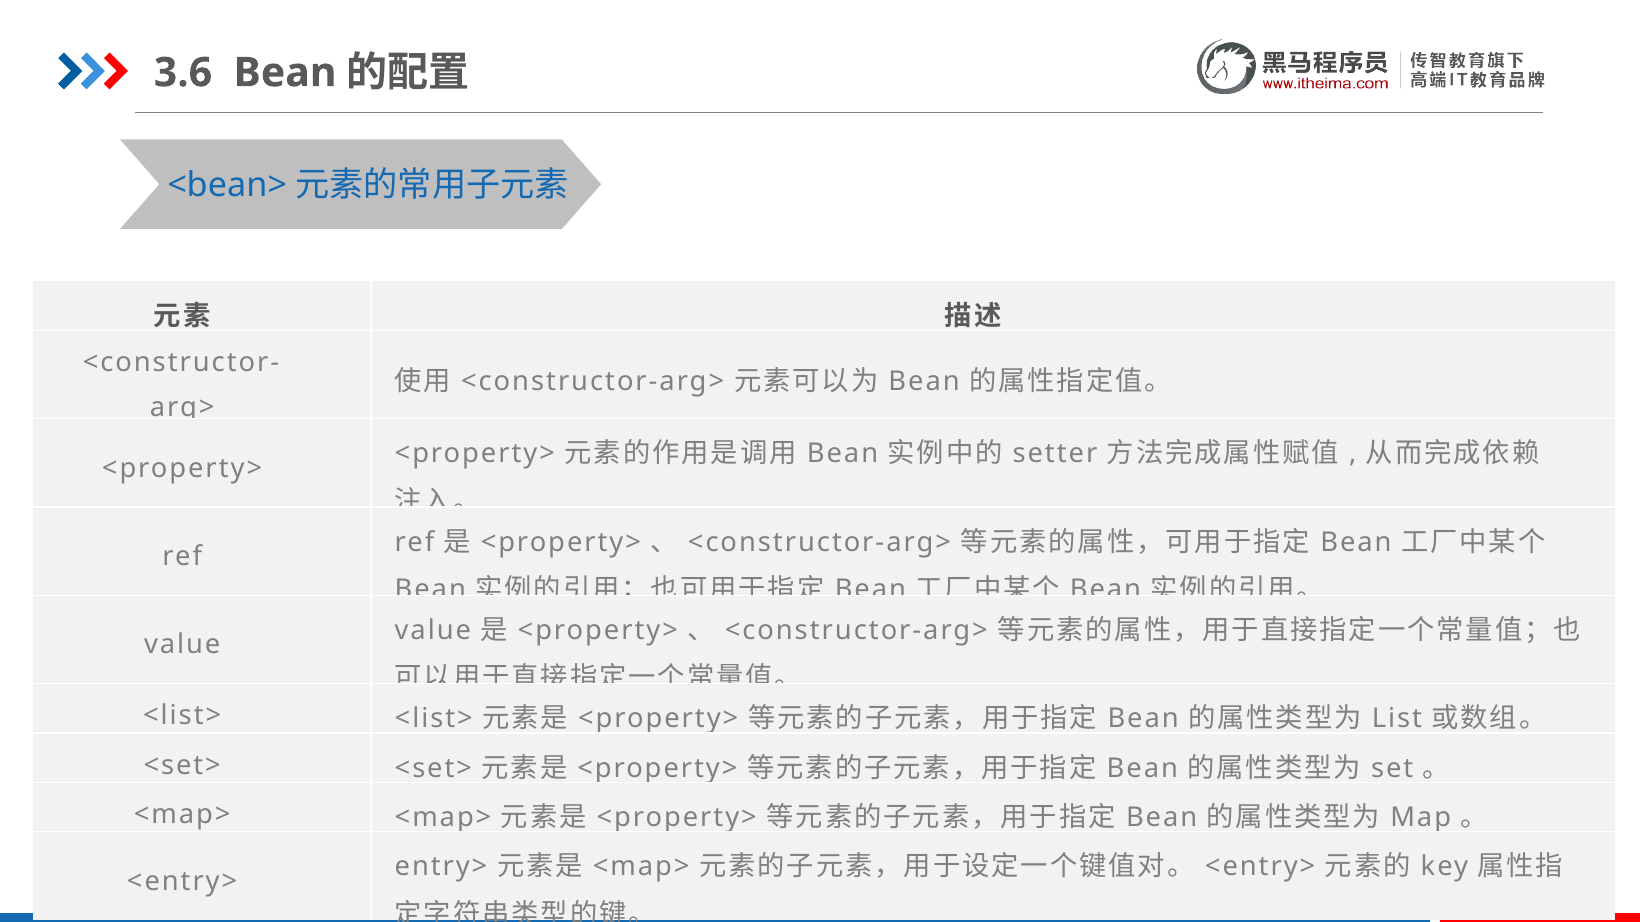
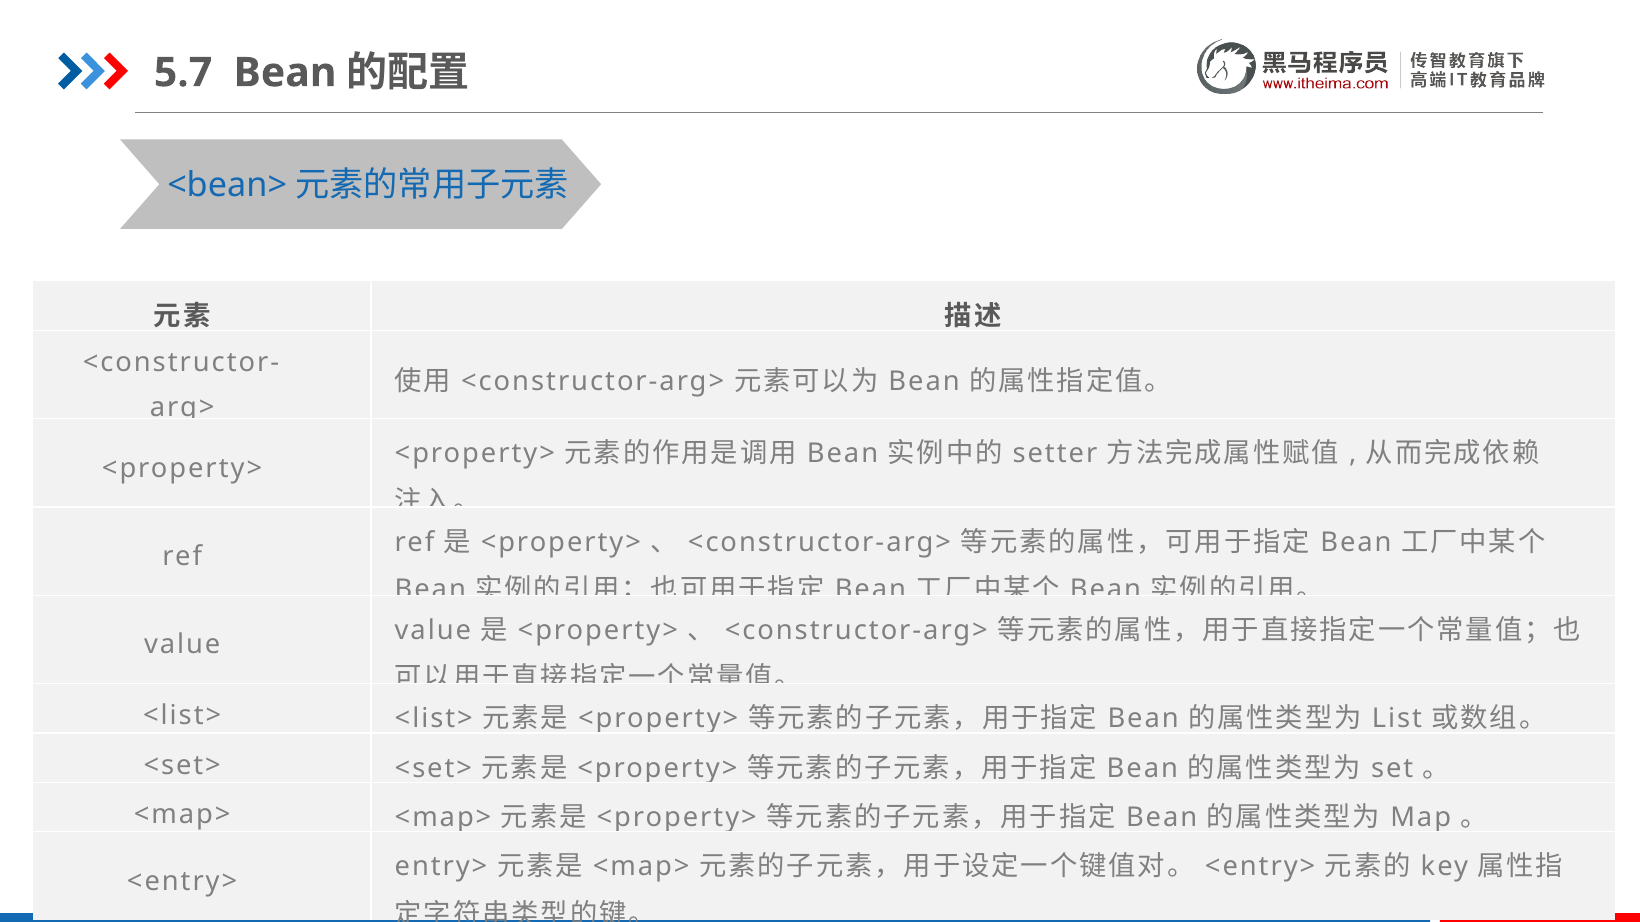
3.6: 3.6 -> 5.7 (183, 73)
